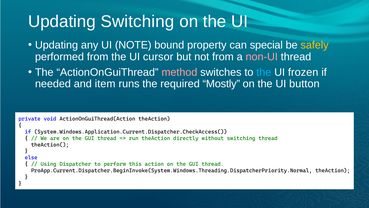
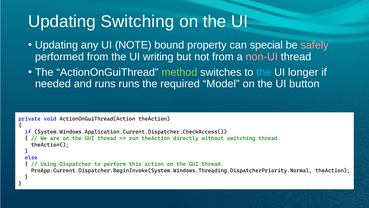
safely colour: yellow -> pink (315, 45)
cursor: cursor -> writing (158, 57)
method colour: pink -> light green (179, 72)
frozen: frozen -> longer (303, 72)
and item: item -> runs (105, 84)
Mostly: Mostly -> Model (221, 84)
